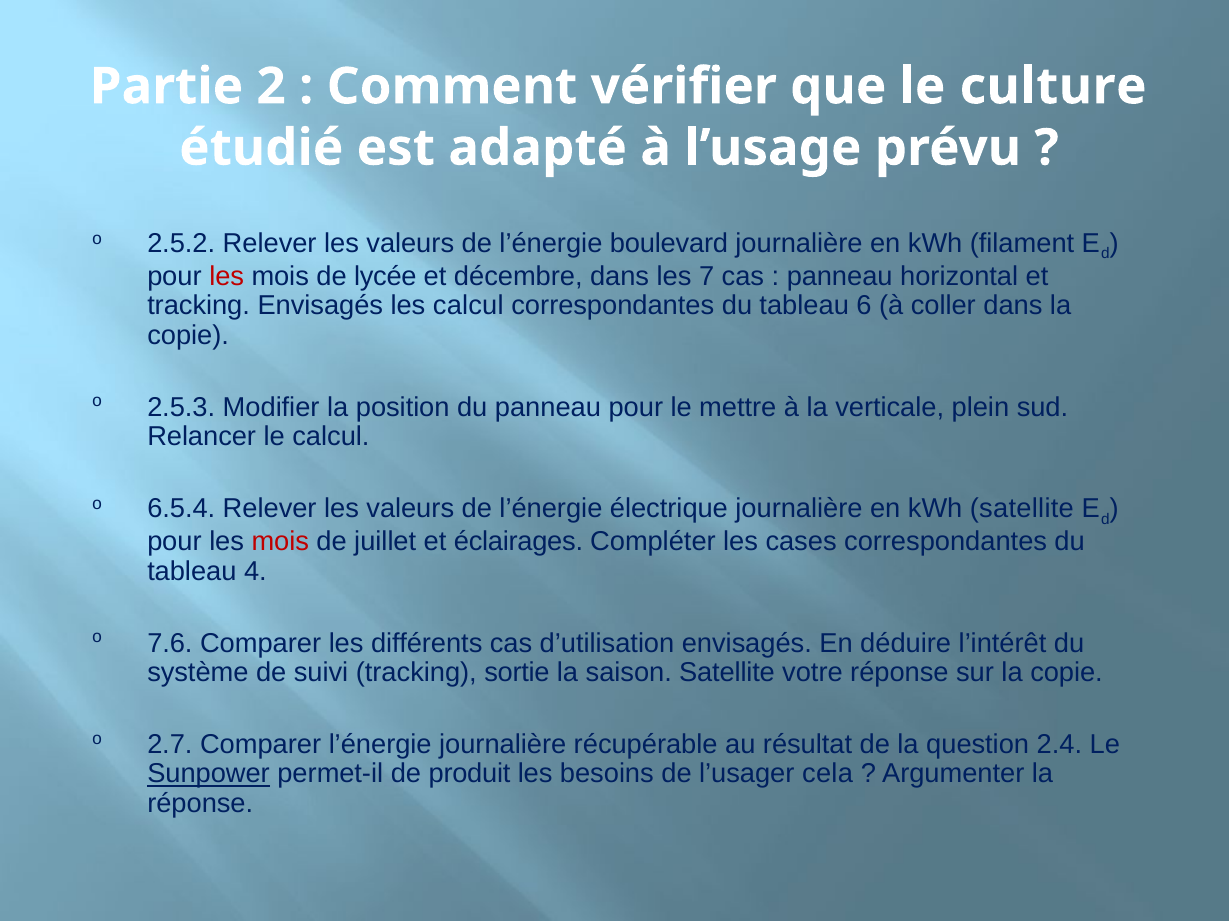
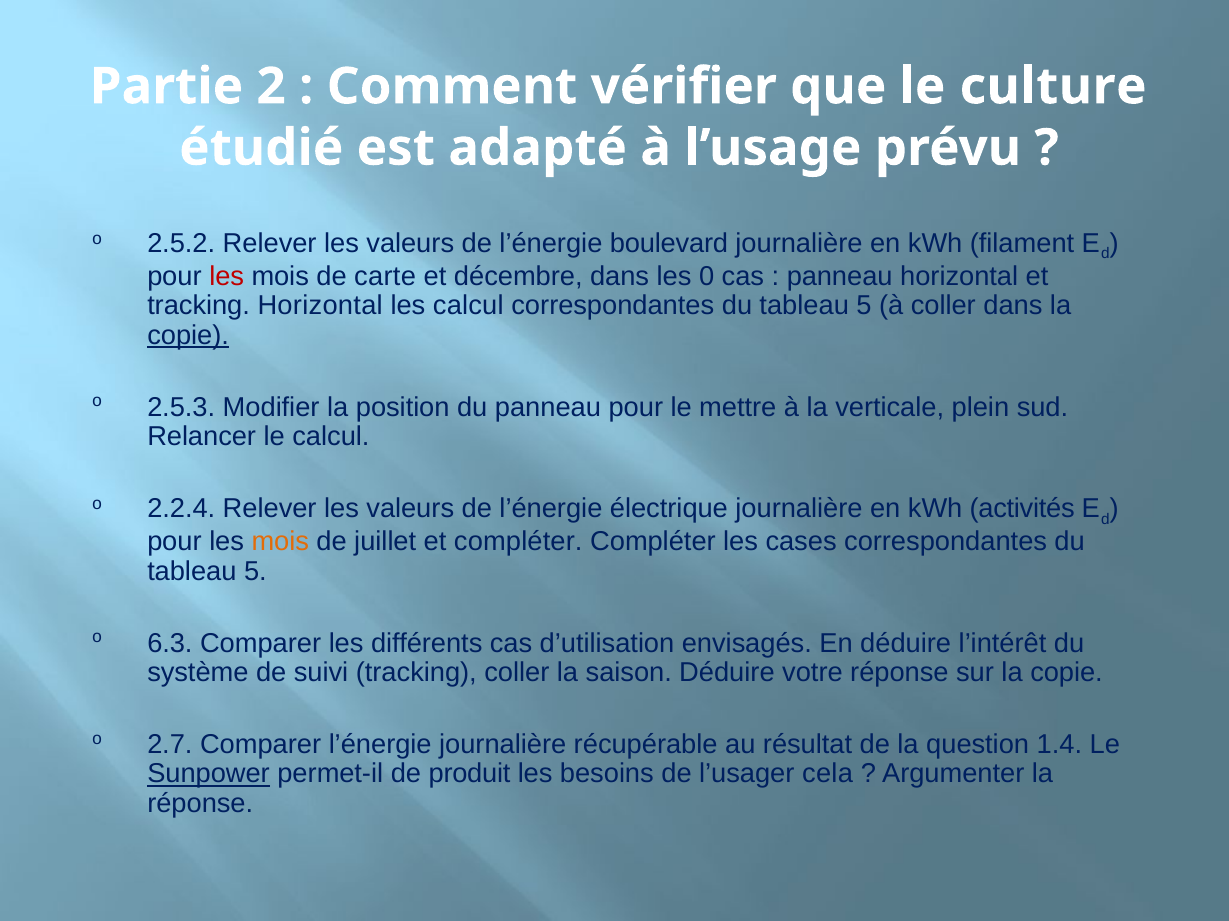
lycée: lycée -> carte (385, 277)
7: 7 -> 0 (707, 277)
tracking Envisagés: Envisagés -> Horizontal (320, 306)
6: 6 -> 5 (864, 306)
copie underline: none -> present (188, 335)
6.5.4: 6.5.4 -> 2.2.4 (181, 509)
kWh satellite: satellite -> activités (1022, 509)
mois colour: red -> orange (280, 542)
et éclairages: éclairages -> compléter (518, 542)
4: 4 -> 5 (255, 572)
7.6: 7.6 -> 6.3 (170, 644)
tracking sortie: sortie -> coller (517, 673)
saison Satellite: Satellite -> Déduire (727, 673)
2.4: 2.4 -> 1.4 (1059, 745)
